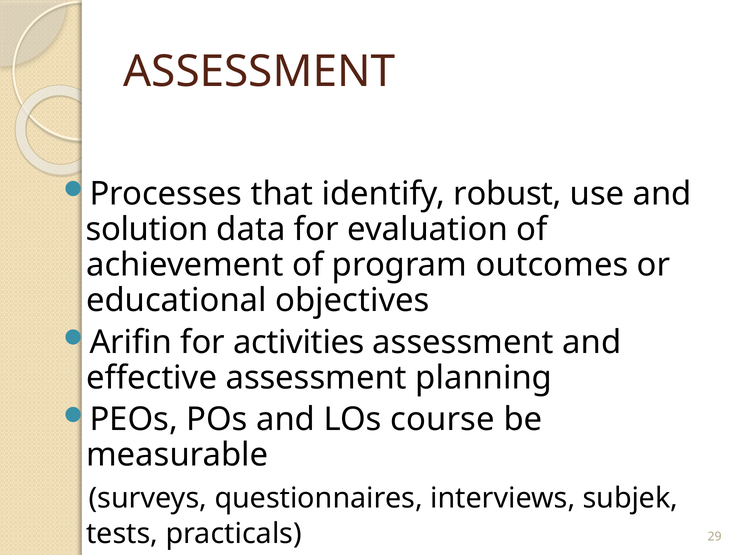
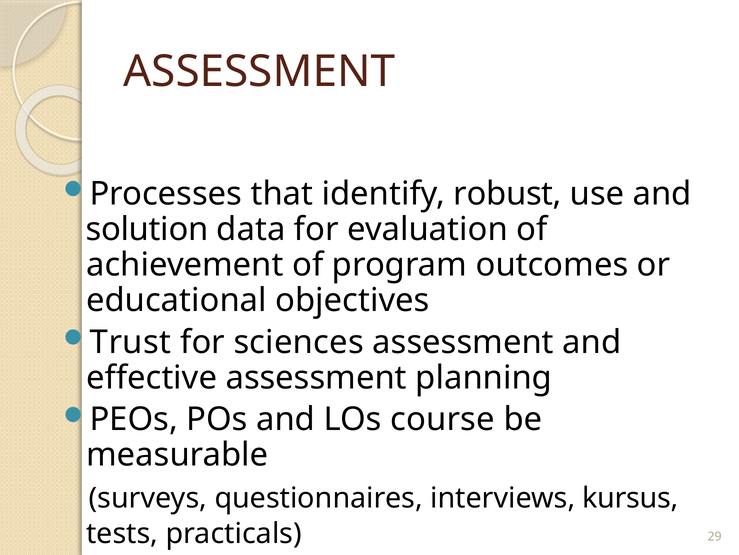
Arifin: Arifin -> Trust (130, 342)
activities: activities -> sciences (299, 342)
subjek: subjek -> kursus (630, 498)
